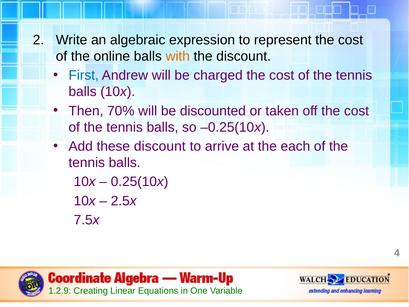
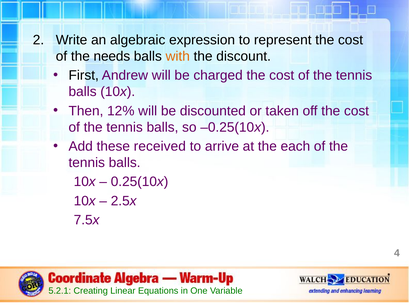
online: online -> needs (112, 56)
First colour: blue -> black (84, 75)
70%: 70% -> 12% (121, 111)
these discount: discount -> received (160, 146)
1.2.9: 1.2.9 -> 5.2.1 (60, 291)
